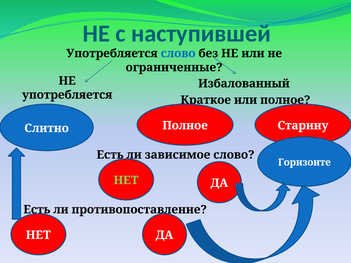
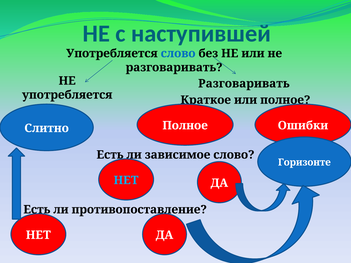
ограниченные: ограниченные -> разговаривать (174, 67)
Избалованный: Избалованный -> Разговаривать (244, 84)
Старину: Старину -> Ошибки (303, 126)
НЕТ colour: light green -> light blue (126, 180)
